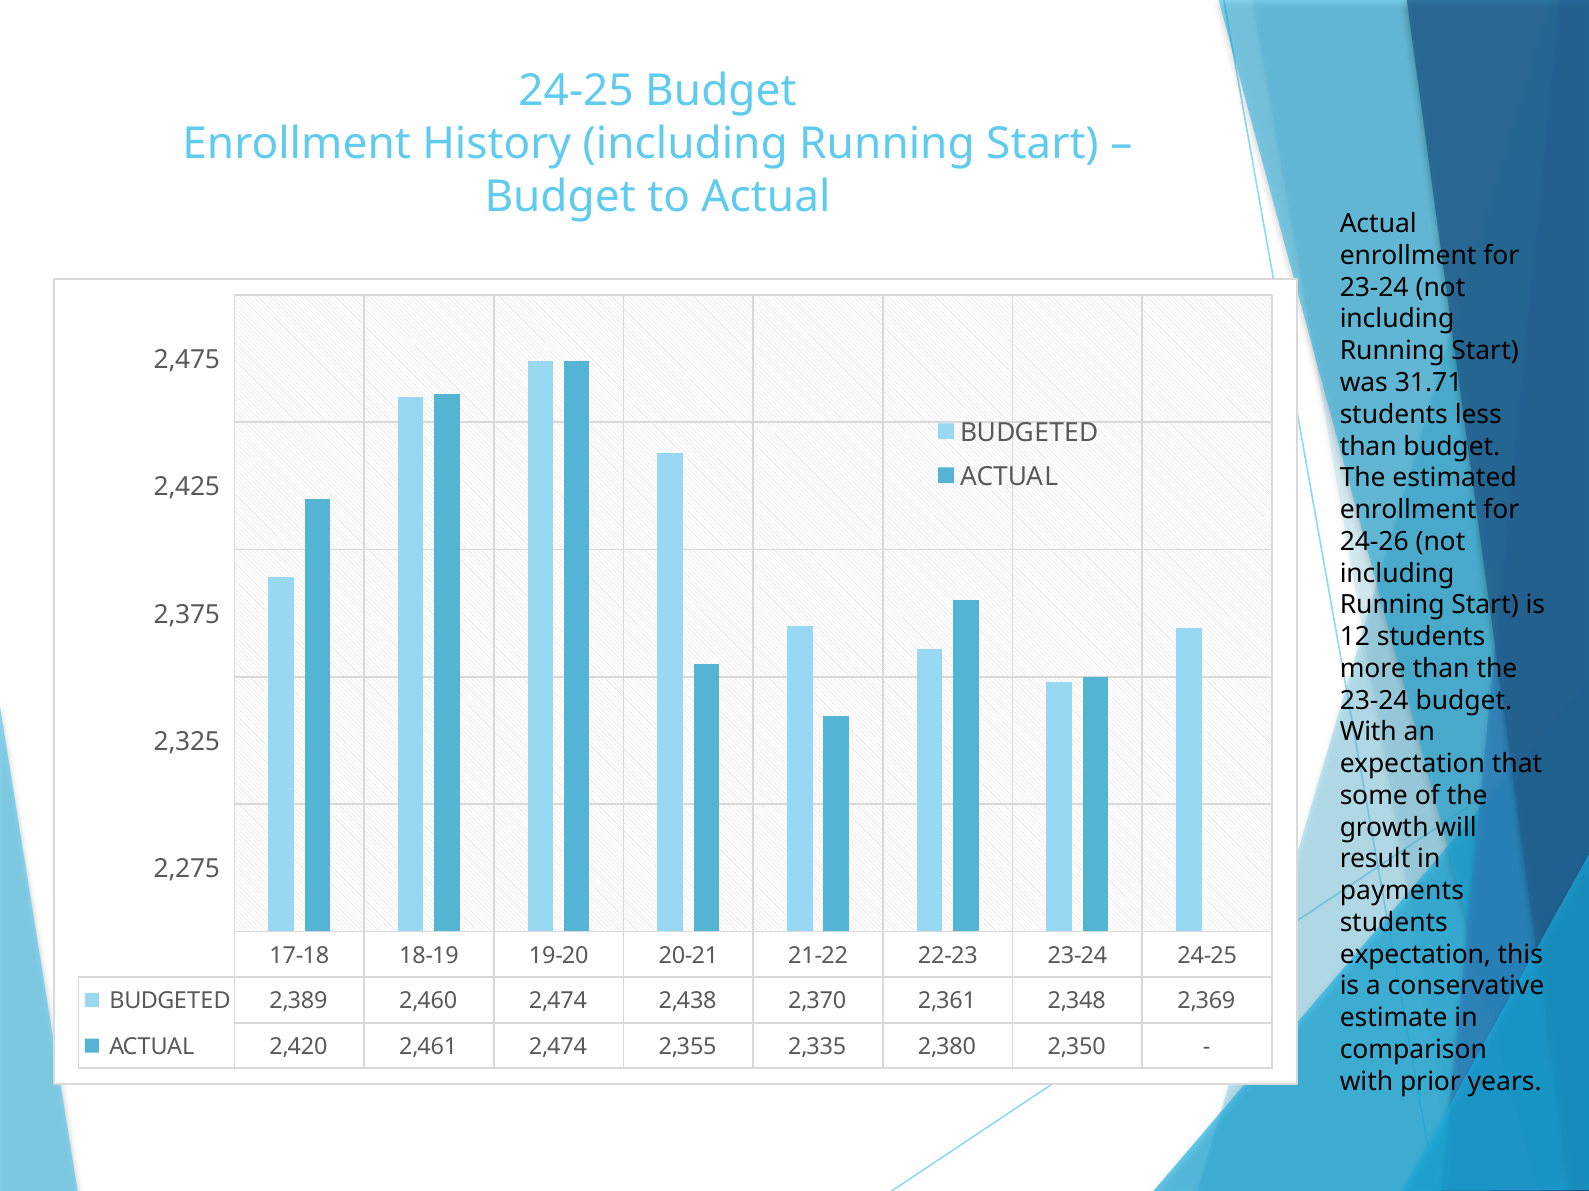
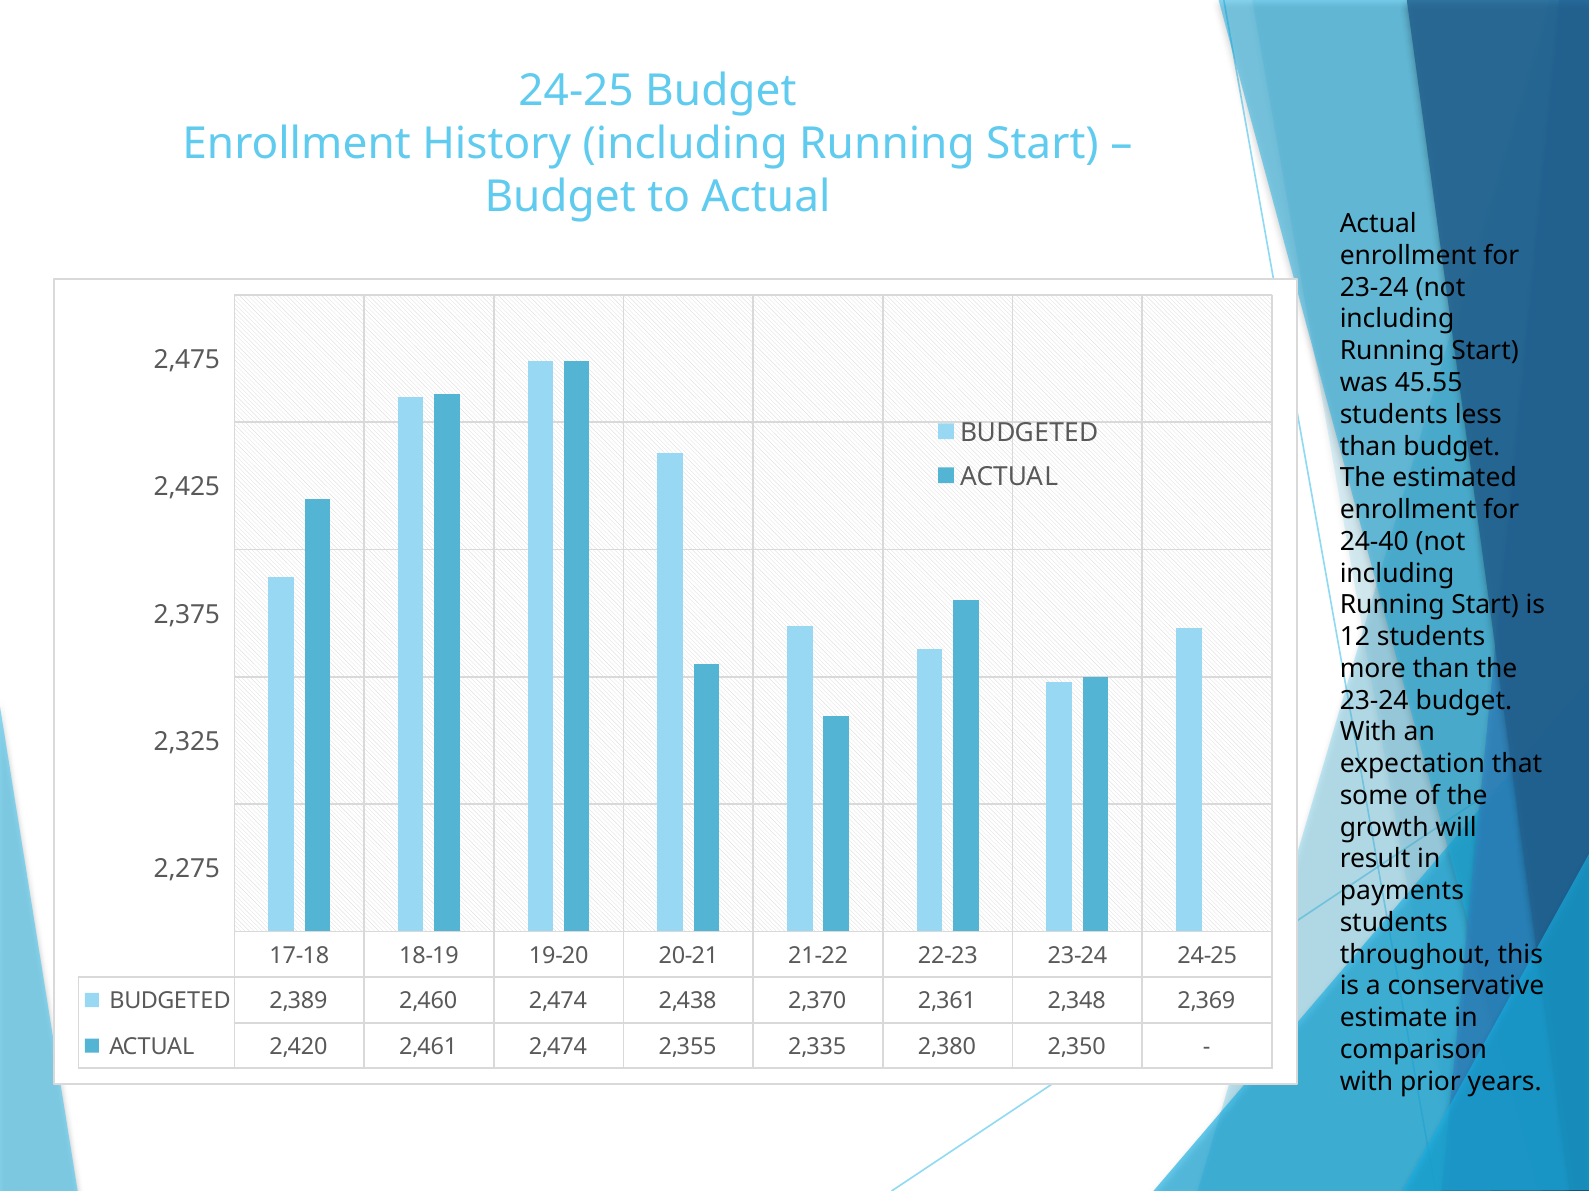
31.71: 31.71 -> 45.55 (1429, 383)
24-26: 24-26 -> 24-40 (1374, 542)
expectation: expectation -> throughout (1415, 955)
